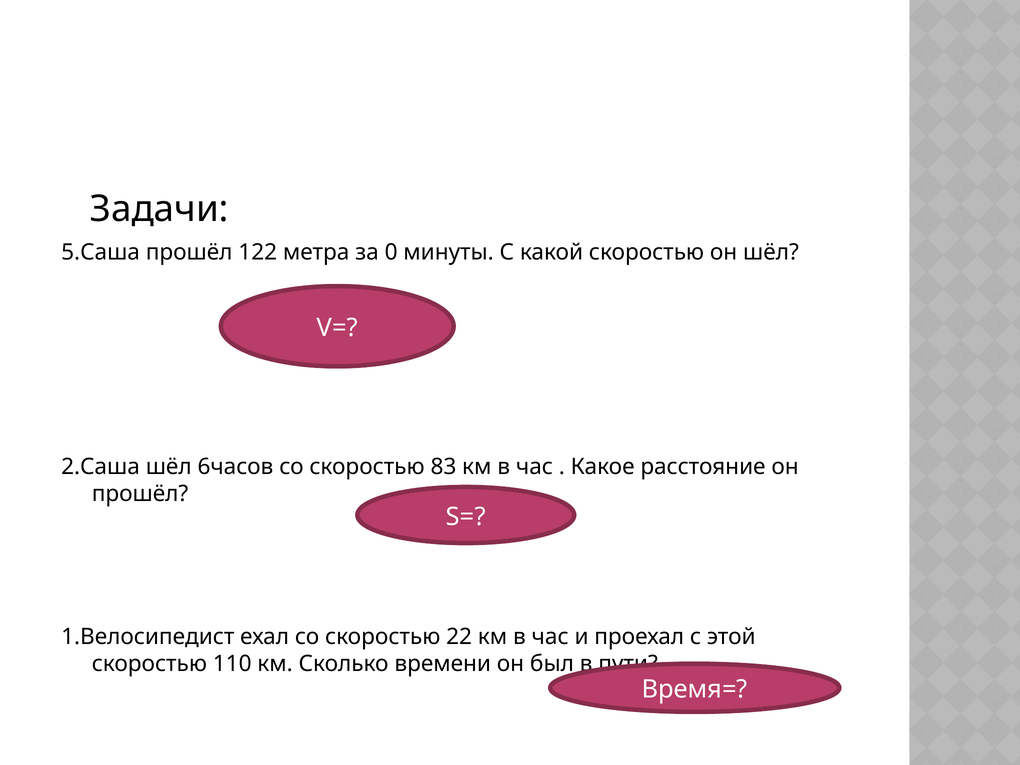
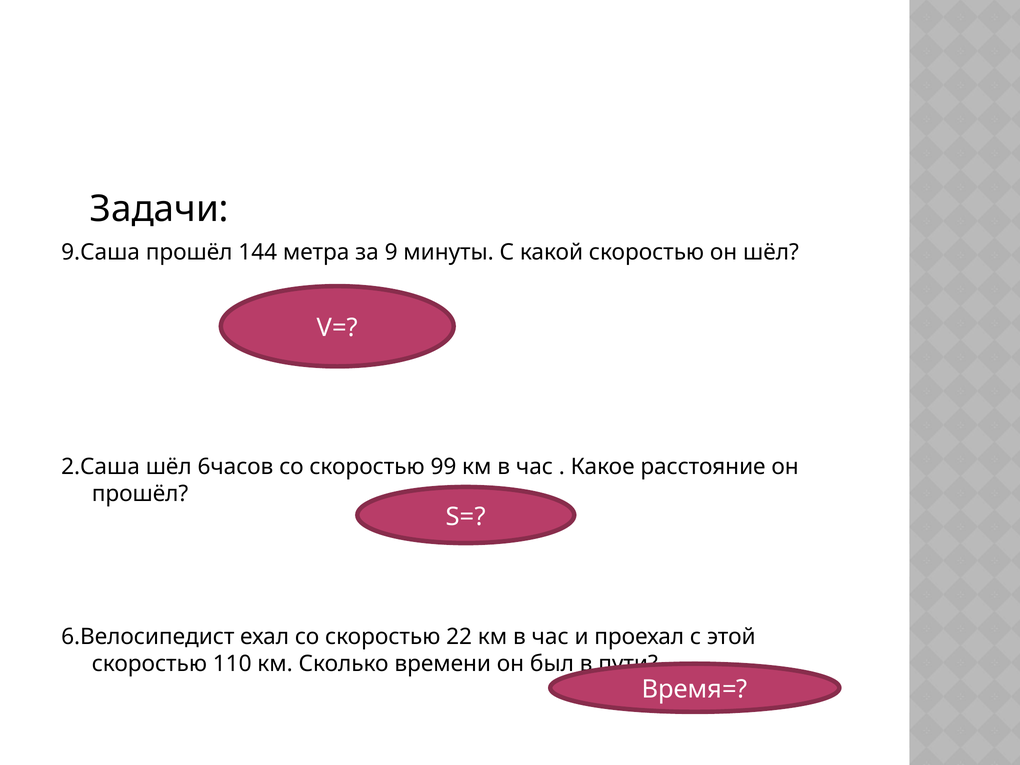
5.Саша: 5.Саша -> 9.Саша (101, 253)
122: 122 -> 144 (258, 253)
0: 0 -> 9 (391, 253)
83: 83 -> 99 (443, 467)
1.Велосипедист: 1.Велосипедист -> 6.Велосипедист (148, 637)
